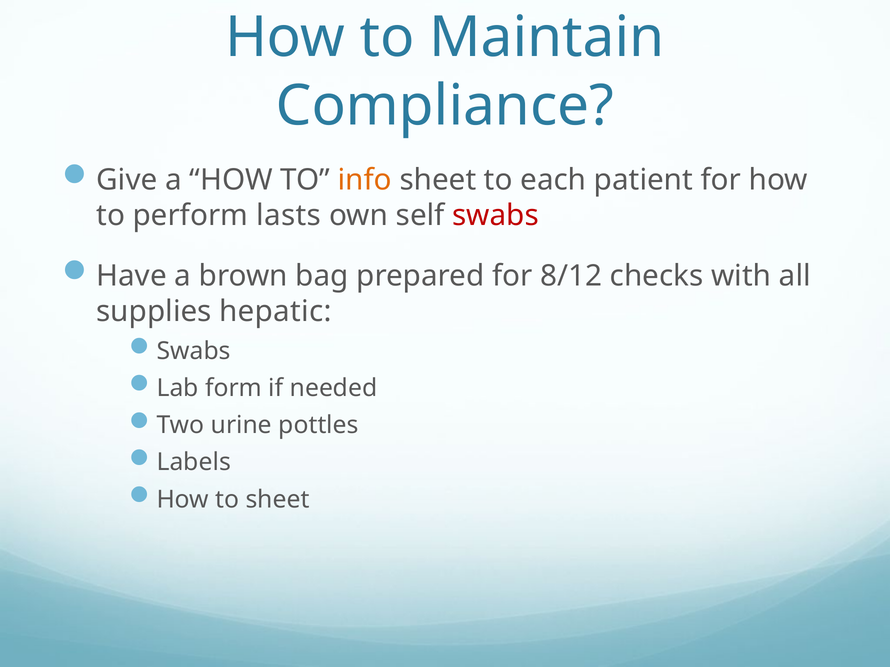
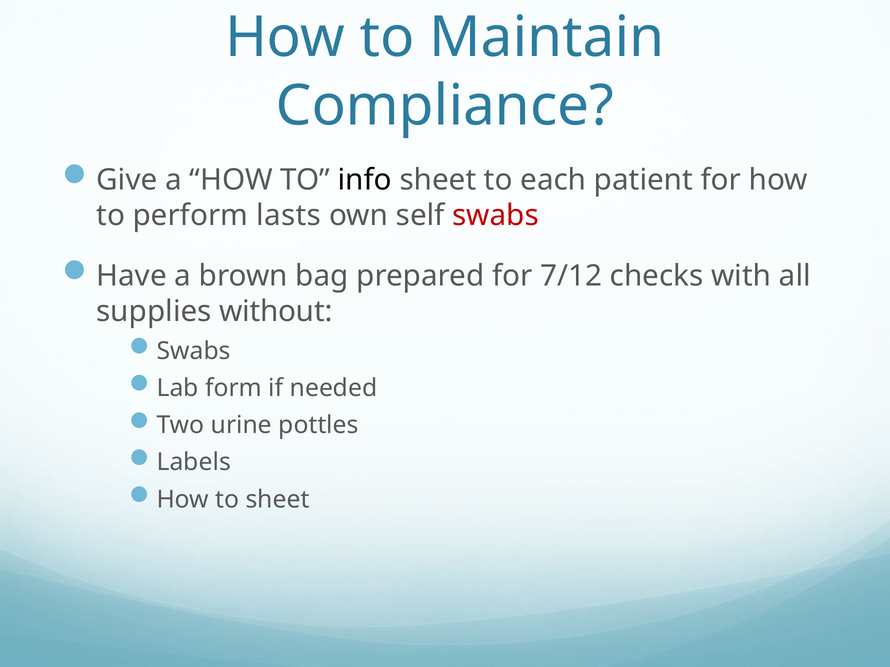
info colour: orange -> black (365, 180)
8/12: 8/12 -> 7/12 (571, 276)
hepatic: hepatic -> without (276, 312)
